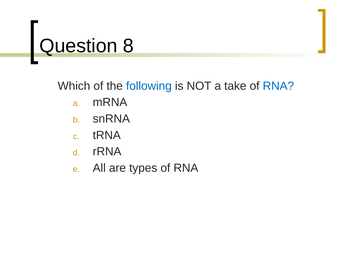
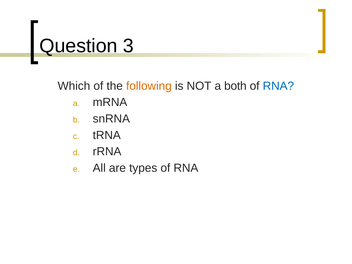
8: 8 -> 3 (128, 46)
following colour: blue -> orange (149, 86)
take: take -> both (235, 86)
